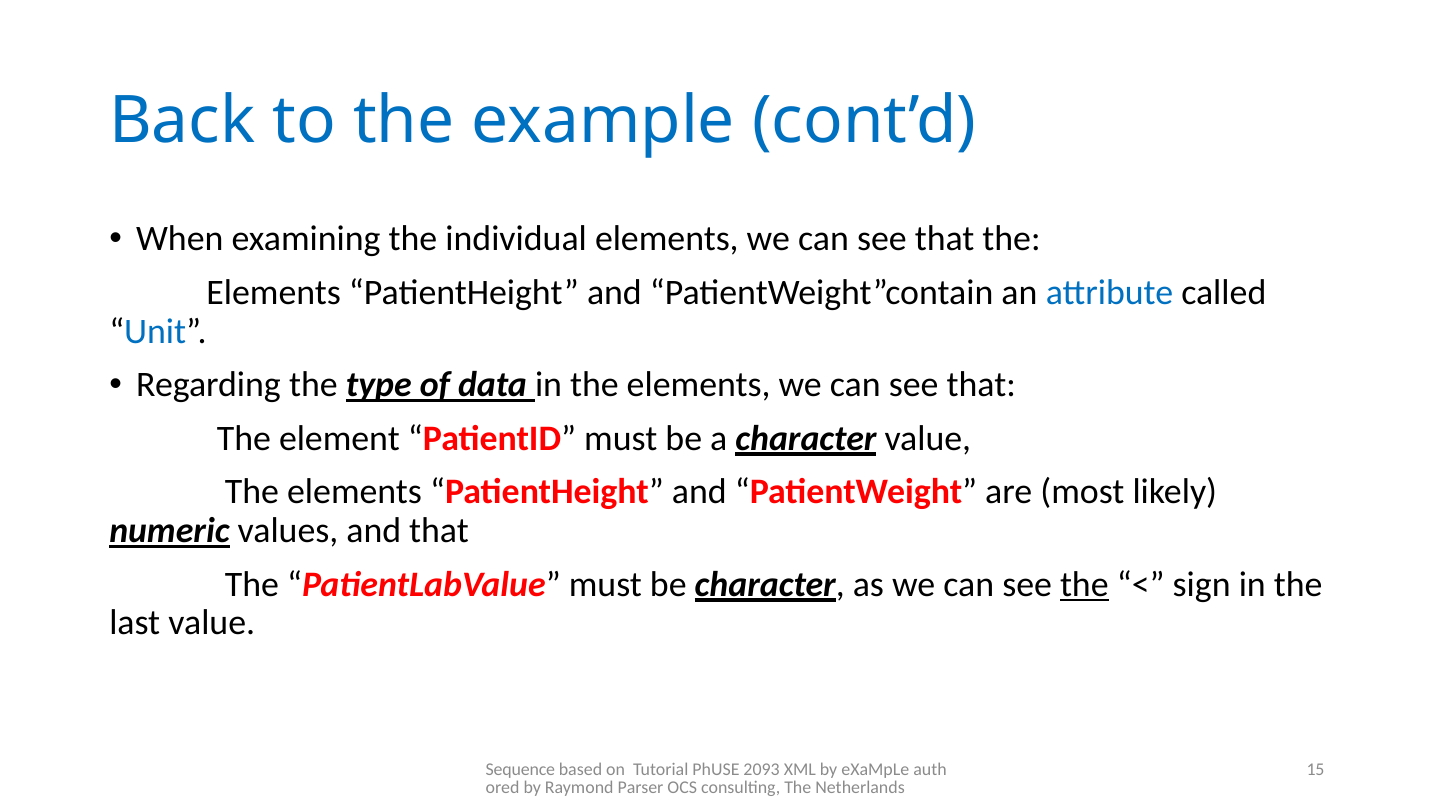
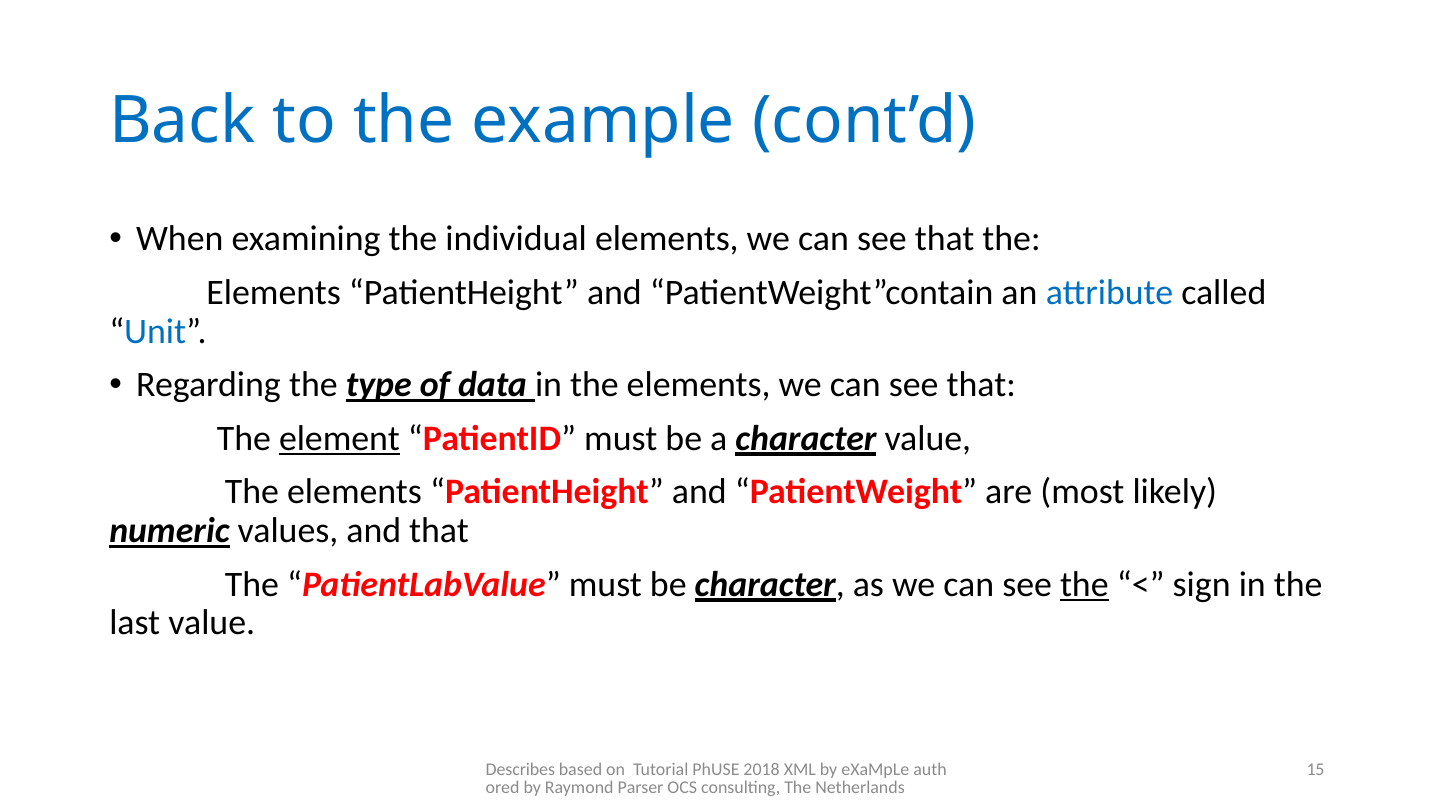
element underline: none -> present (339, 439)
Sequence: Sequence -> Describes (520, 770)
2093: 2093 -> 2018 (762, 770)
